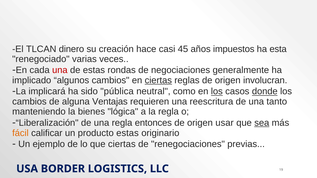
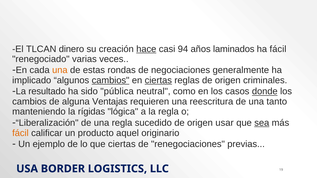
hace underline: none -> present (146, 49)
45: 45 -> 94 (183, 49)
impuestos: impuestos -> laminados (234, 49)
ha esta: esta -> fácil (278, 49)
una colour: red -> orange (60, 70)
cambios underline: none -> present (111, 80)
involucran: involucran -> criminales (265, 80)
implicará: implicará -> resultado (47, 92)
los underline: present -> none (217, 92)
bienes: bienes -> rígidas (92, 112)
entonces: entonces -> sucedido (153, 123)
producto estas: estas -> aquel (128, 133)
